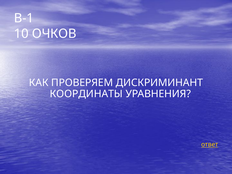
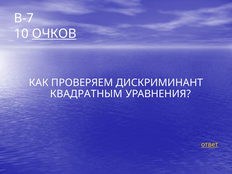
В-1: В-1 -> В-7 (24, 18)
ОЧКОВ underline: none -> present (54, 34)
КООРДИНАТЫ: КООРДИНАТЫ -> КВАДРАТНЫМ (86, 94)
